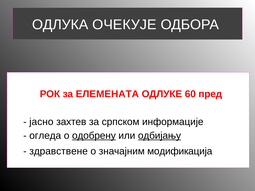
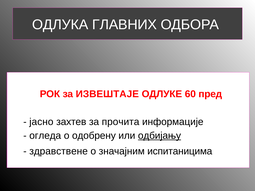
ОЧЕКУЈЕ: ОЧЕКУЈЕ -> ГЛАВНИХ (125, 25)
ЕЛЕМЕНАТА: ЕЛЕМЕНАТА -> ИЗВЕШТАЈЕ (107, 94)
српском: српском -> прочита (121, 122)
одобрену underline: present -> none (94, 136)
модификација: модификација -> испитаницима (180, 151)
